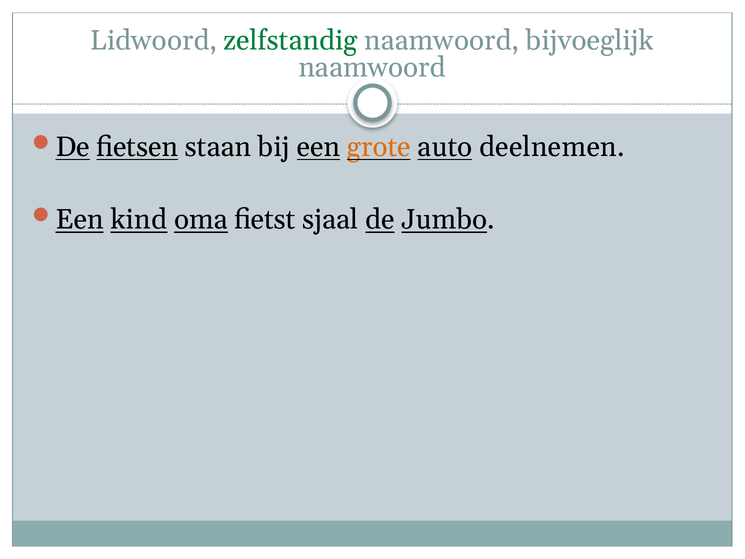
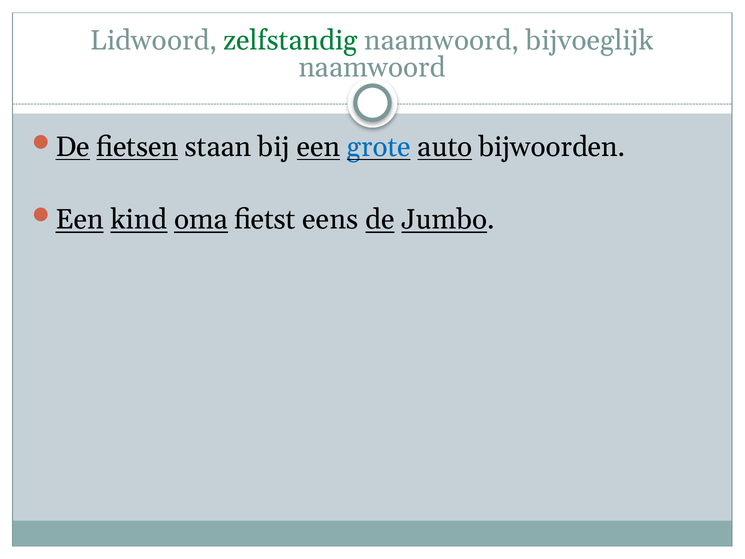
grote colour: orange -> blue (379, 147)
deelnemen: deelnemen -> bijwoorden (552, 147)
sjaal: sjaal -> eens (330, 220)
